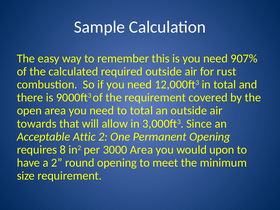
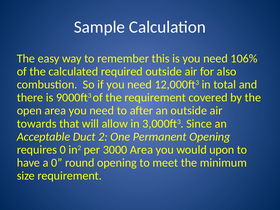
907%: 907% -> 106% (244, 58)
rust: rust -> also (227, 72)
to total: total -> after (141, 111)
Attic: Attic -> Duct (84, 137)
requires 8: 8 -> 0 (63, 150)
a 2: 2 -> 0 (57, 163)
